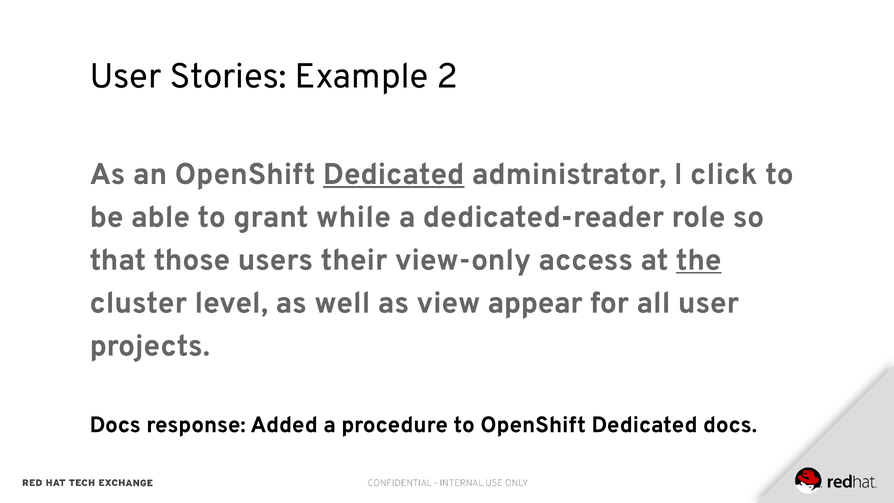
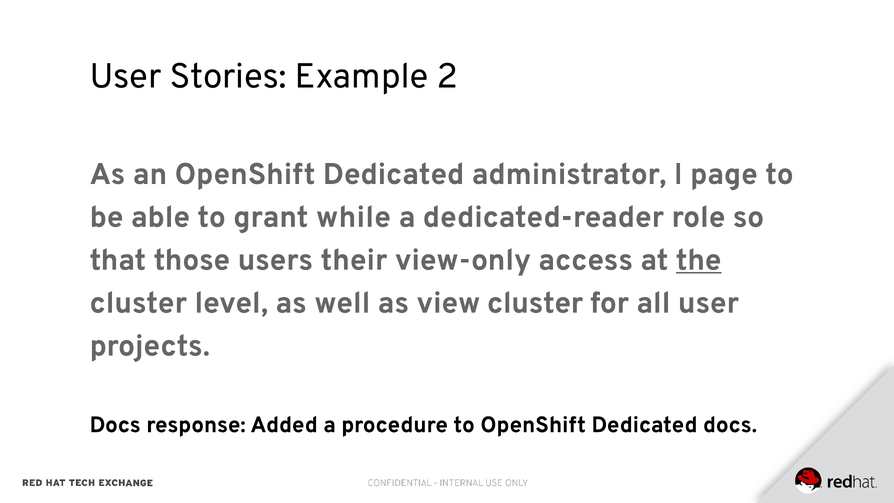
Dedicated underline: present -> none (394, 174)
click: click -> page (724, 174)
view appear: appear -> cluster (535, 303)
